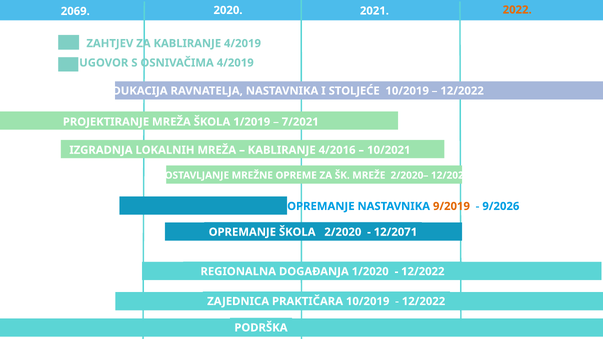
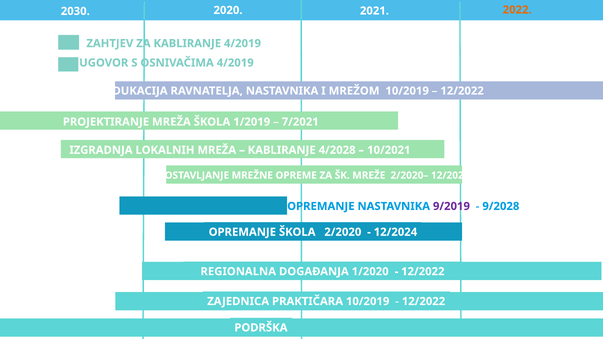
2069: 2069 -> 2030 (75, 11)
STOLJEĆE: STOLJEĆE -> MREŽOM (354, 91)
4/2016: 4/2016 -> 4/2028 (337, 150)
9/2019 colour: orange -> purple (451, 206)
9/2026: 9/2026 -> 9/2028 (501, 206)
12/2071: 12/2071 -> 12/2024 (395, 232)
